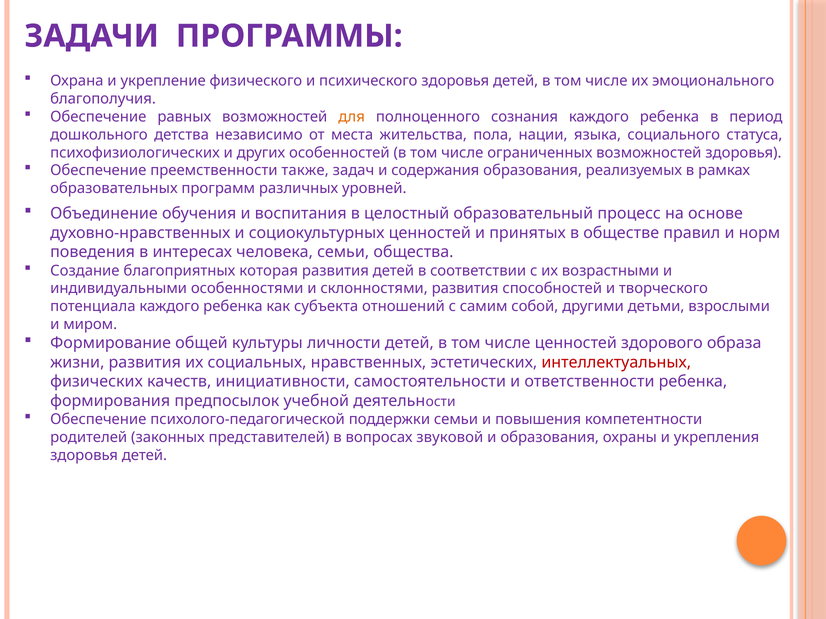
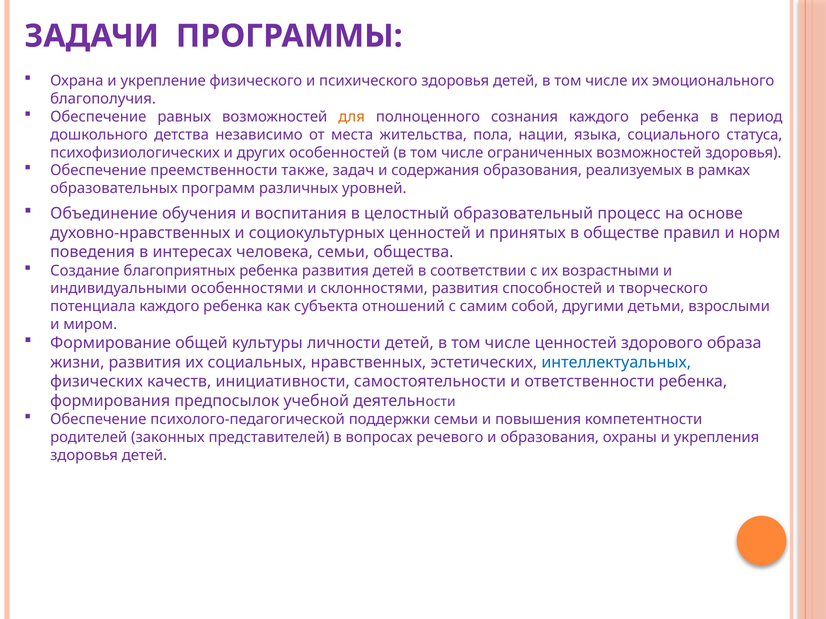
благоприятных которая: которая -> ребенка (269, 271)
интеллектуальных colour: red -> blue (616, 363)
звуковой: звуковой -> речевого (450, 438)
